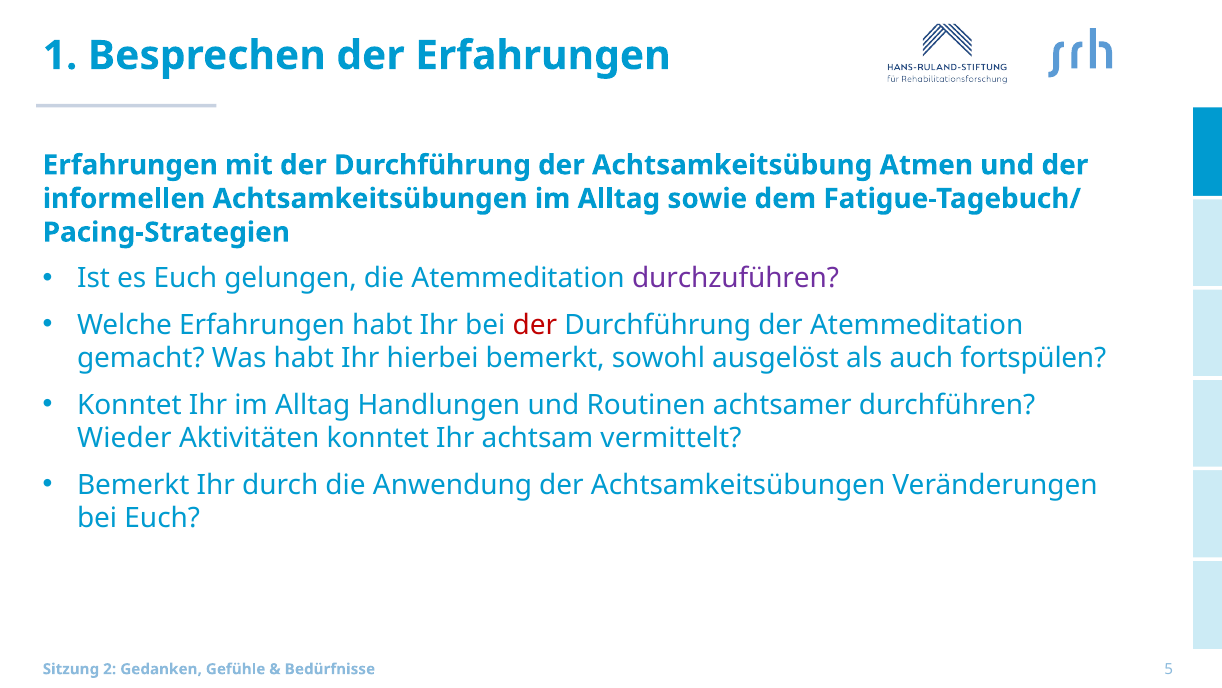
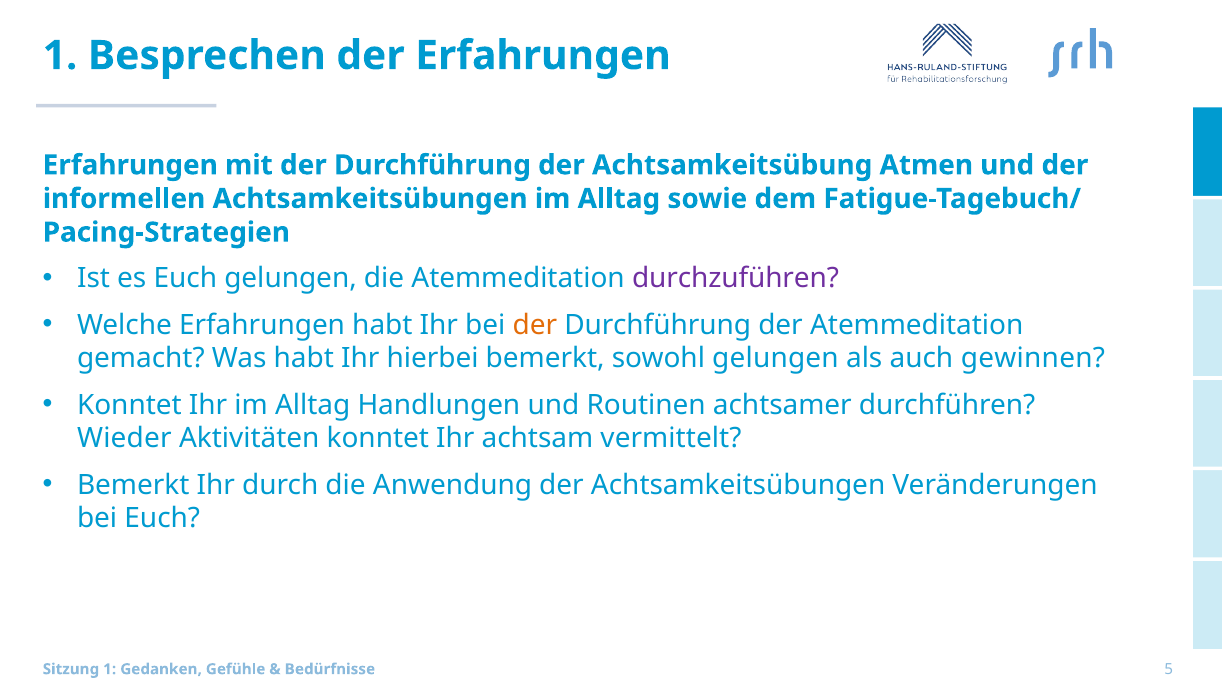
der colour: red -> orange (535, 325)
sowohl ausgelöst: ausgelöst -> gelungen (775, 358)
fortspülen: fortspülen -> gewinnen (1033, 358)
Sitzung 2: 2 -> 1 (110, 669)
